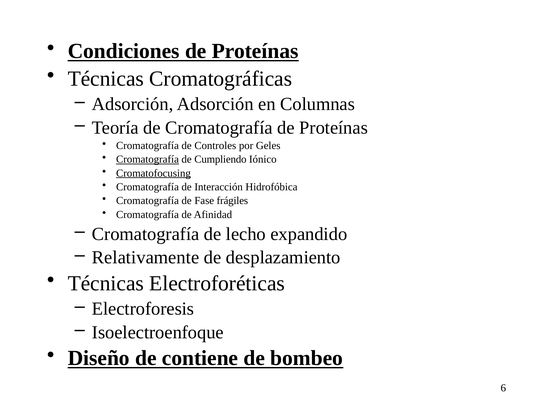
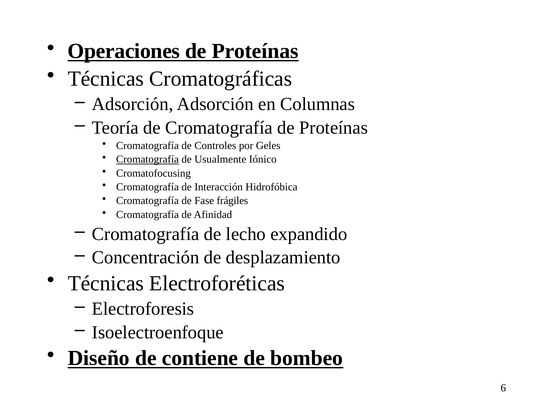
Condiciones: Condiciones -> Operaciones (124, 51)
Cumpliendo: Cumpliendo -> Usualmente (220, 159)
Cromatofocusing underline: present -> none (153, 173)
Relativamente: Relativamente -> Concentración (146, 257)
